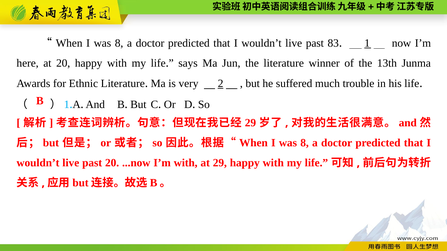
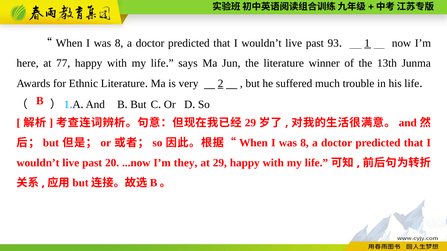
83: 83 -> 93 (333, 43)
at 20: 20 -> 77 (63, 63)
I’m with: with -> they (186, 163)
